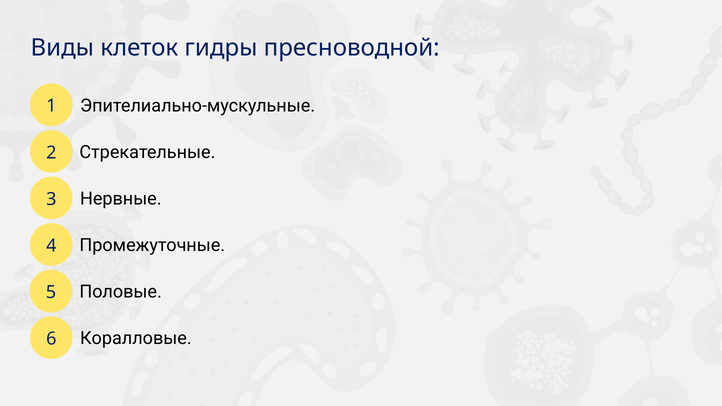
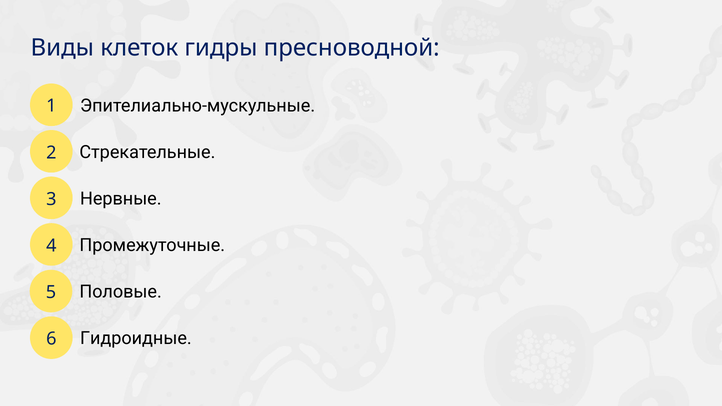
Коралловые: Коралловые -> Гидроидные (136, 339)
